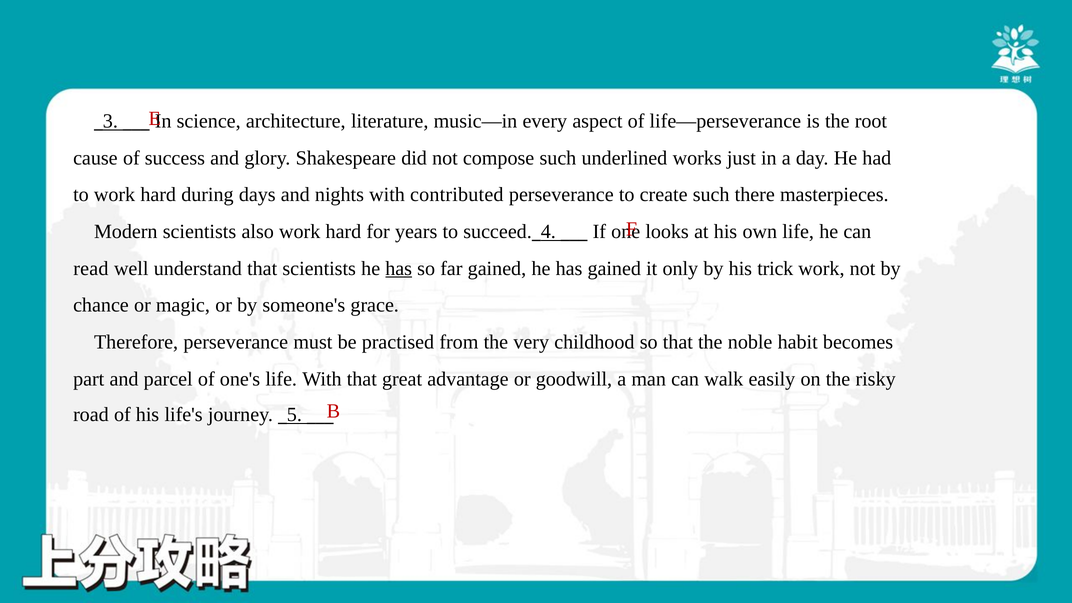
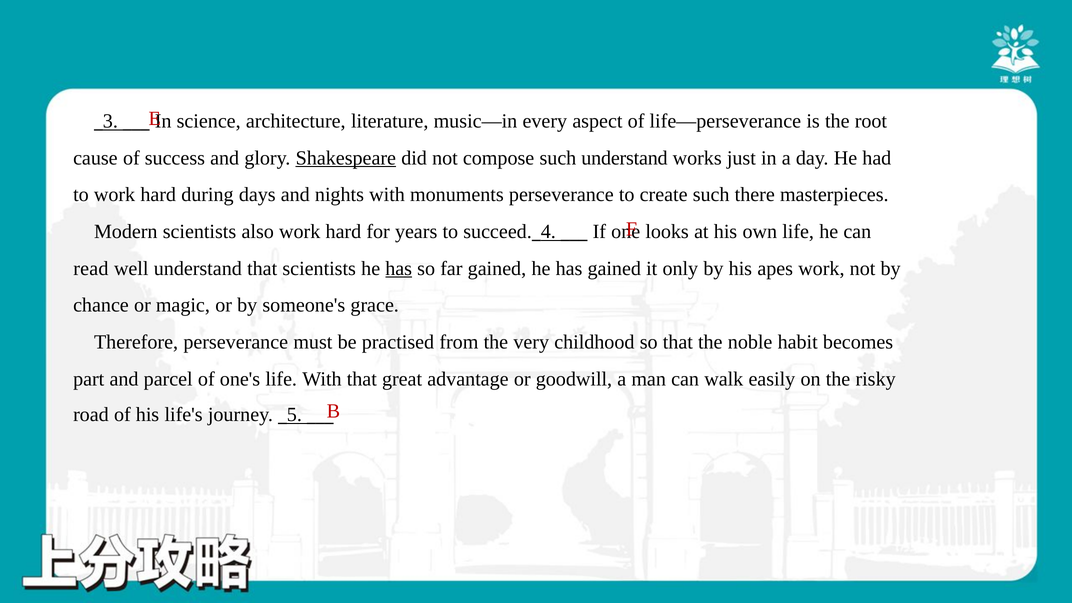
Shakespeare underline: none -> present (346, 158)
such underlined: underlined -> understand (625, 158)
contributed: contributed -> monuments (457, 195)
trick: trick -> apes (775, 268)
